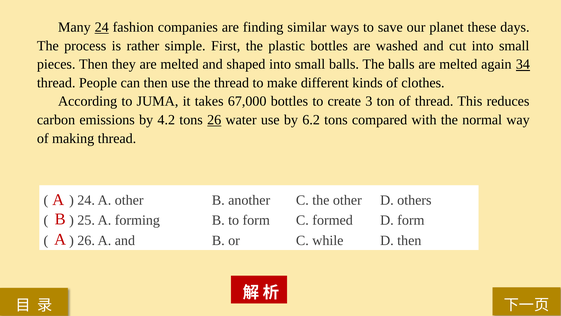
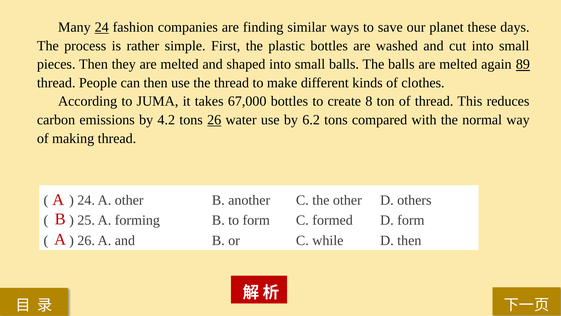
34: 34 -> 89 (523, 64)
3: 3 -> 8 (369, 101)
